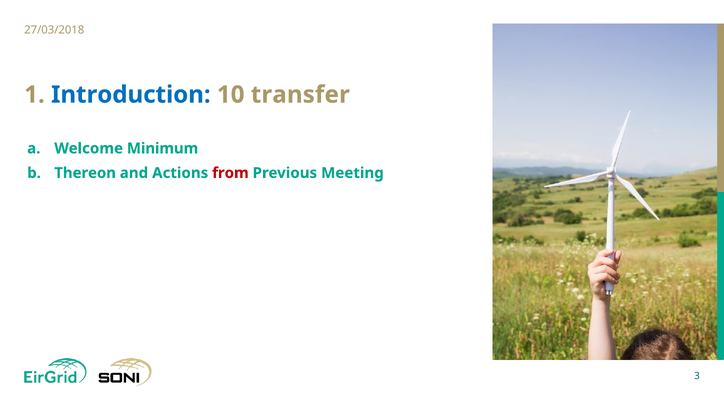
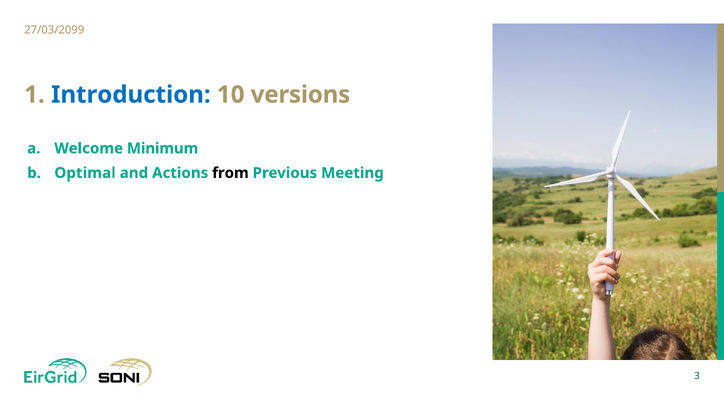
27/03/2018: 27/03/2018 -> 27/03/2099 (54, 30)
transfer: transfer -> versions (300, 95)
Thereon: Thereon -> Optimal (85, 173)
from colour: red -> black (230, 173)
